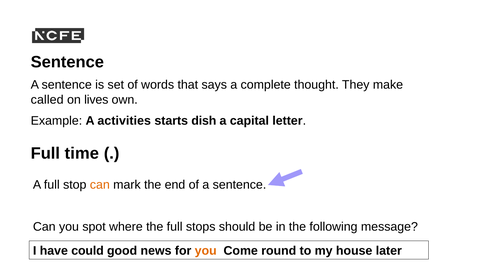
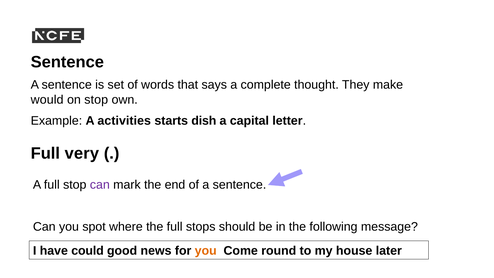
called: called -> would (47, 100)
on lives: lives -> stop (96, 100)
time: time -> very (82, 153)
can colour: orange -> purple (100, 185)
